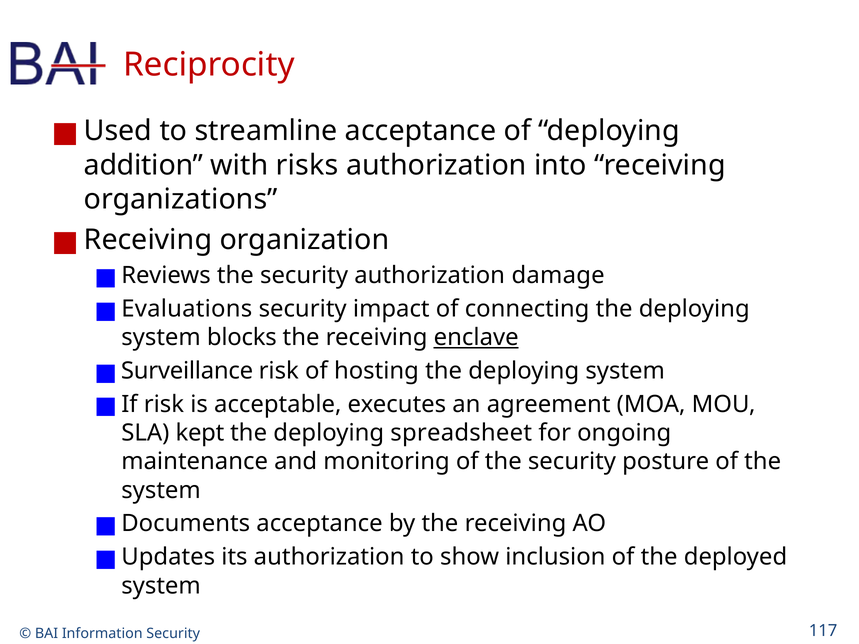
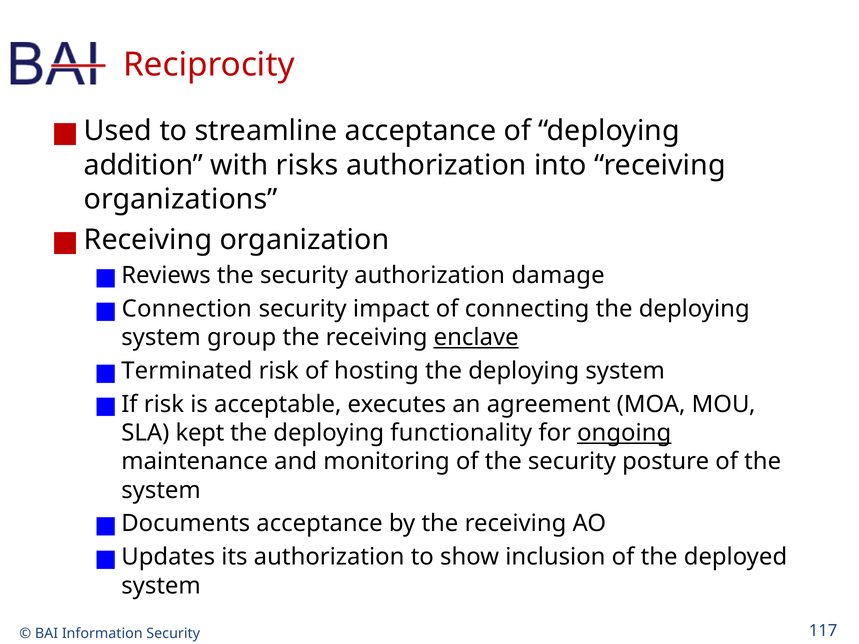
Evaluations: Evaluations -> Connection (187, 309)
blocks: blocks -> group (242, 338)
Surveillance: Surveillance -> Terminated (187, 371)
spreadsheet: spreadsheet -> functionality (461, 433)
ongoing underline: none -> present (624, 433)
